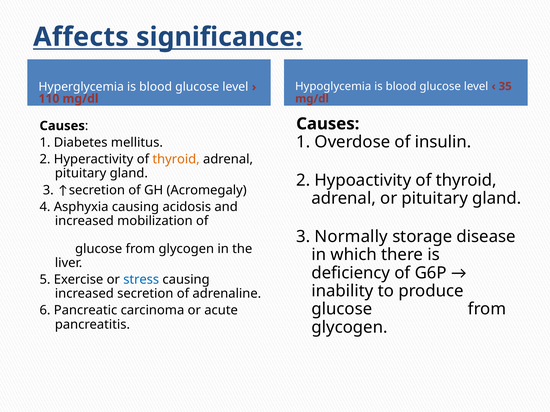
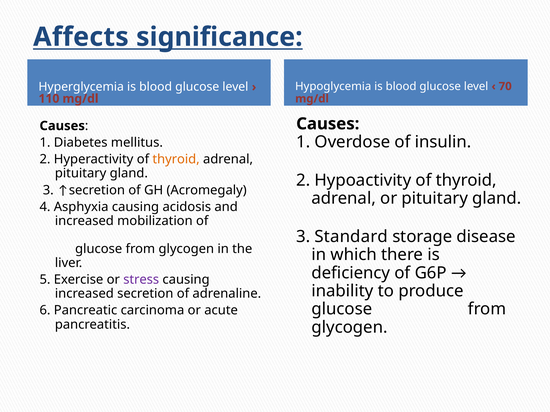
35: 35 -> 70 (505, 86)
Normally: Normally -> Standard (351, 237)
stress colour: blue -> purple (141, 280)
